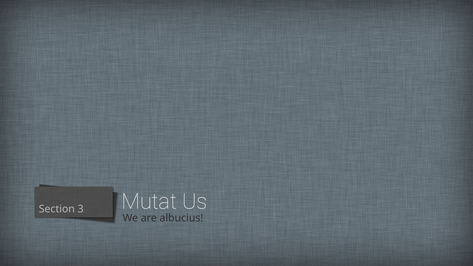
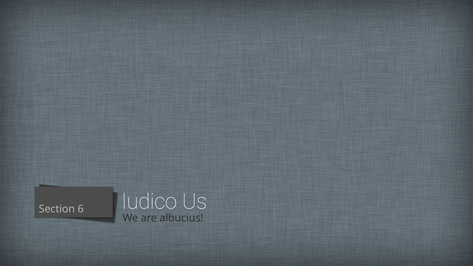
Mutat: Mutat -> Iudico (149, 202)
3: 3 -> 6 (81, 209)
